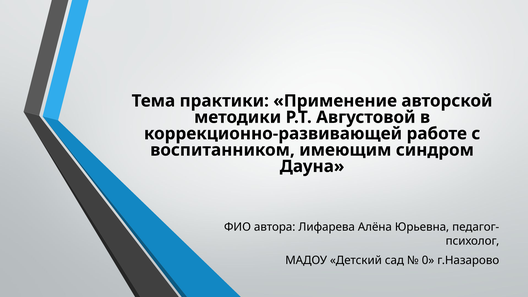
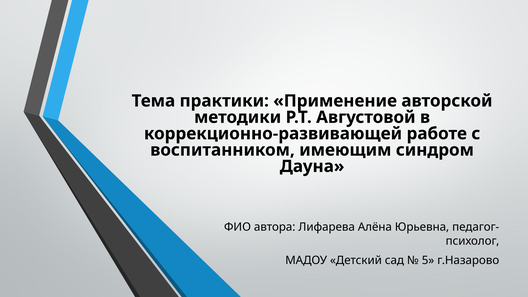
0: 0 -> 5 (428, 260)
